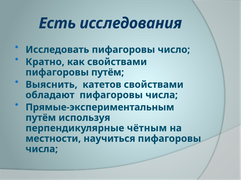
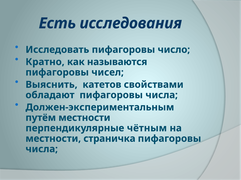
как свойствами: свойствами -> называются (117, 62)
пифагоровы путём: путём -> чисел (108, 73)
Прямые-экспериментальным: Прямые-экспериментальным -> Должен-экспериментальным (100, 108)
путём используя: используя -> местности (84, 118)
научиться: научиться -> страничка (109, 139)
